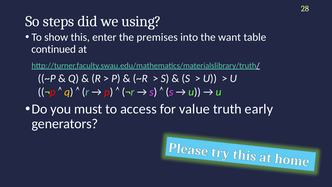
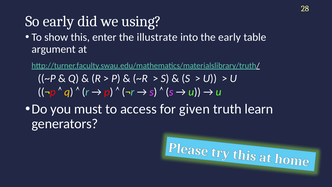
So steps: steps -> early (59, 21)
premises: premises -> illustrate (157, 37)
the want: want -> early (229, 37)
continued: continued -> argument (54, 49)
value: value -> given (194, 109)
early: early -> learn (259, 109)
